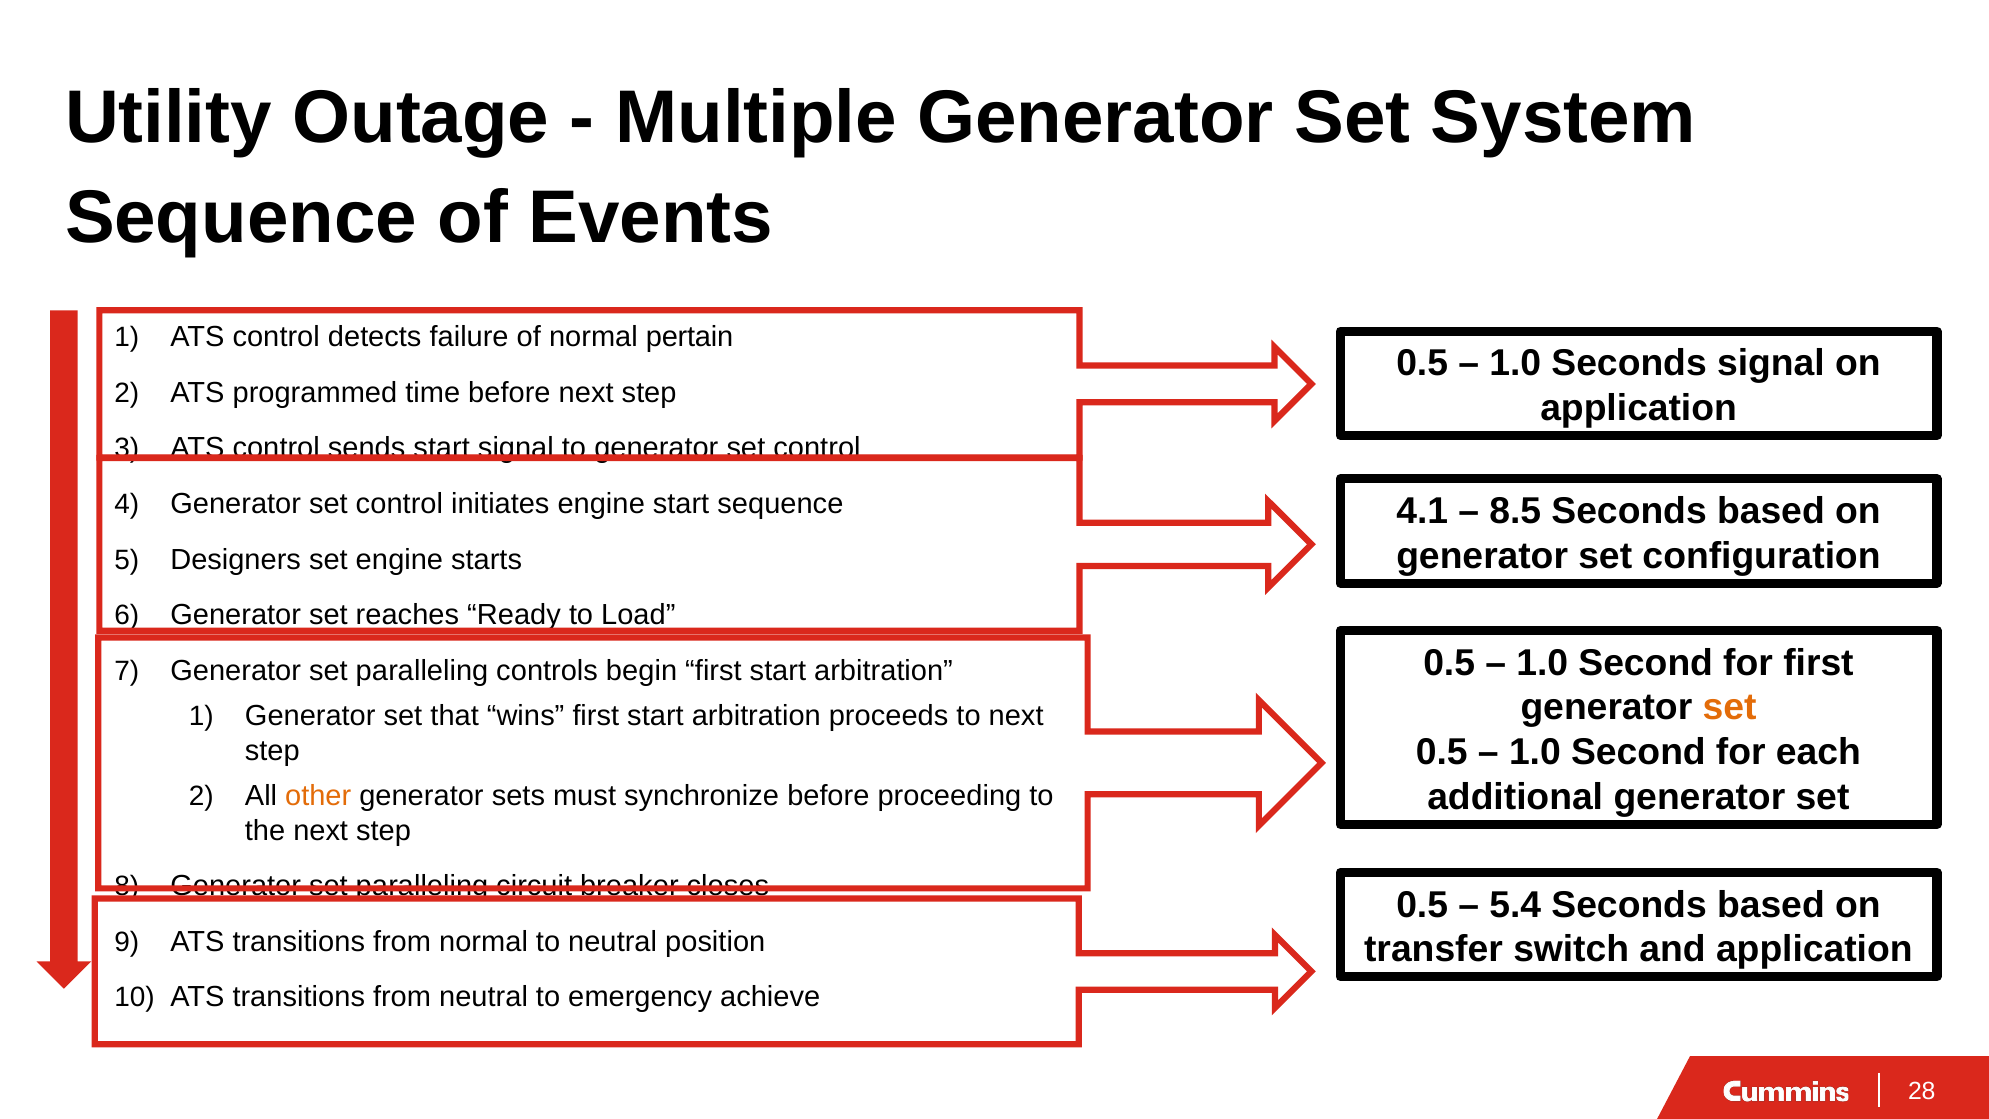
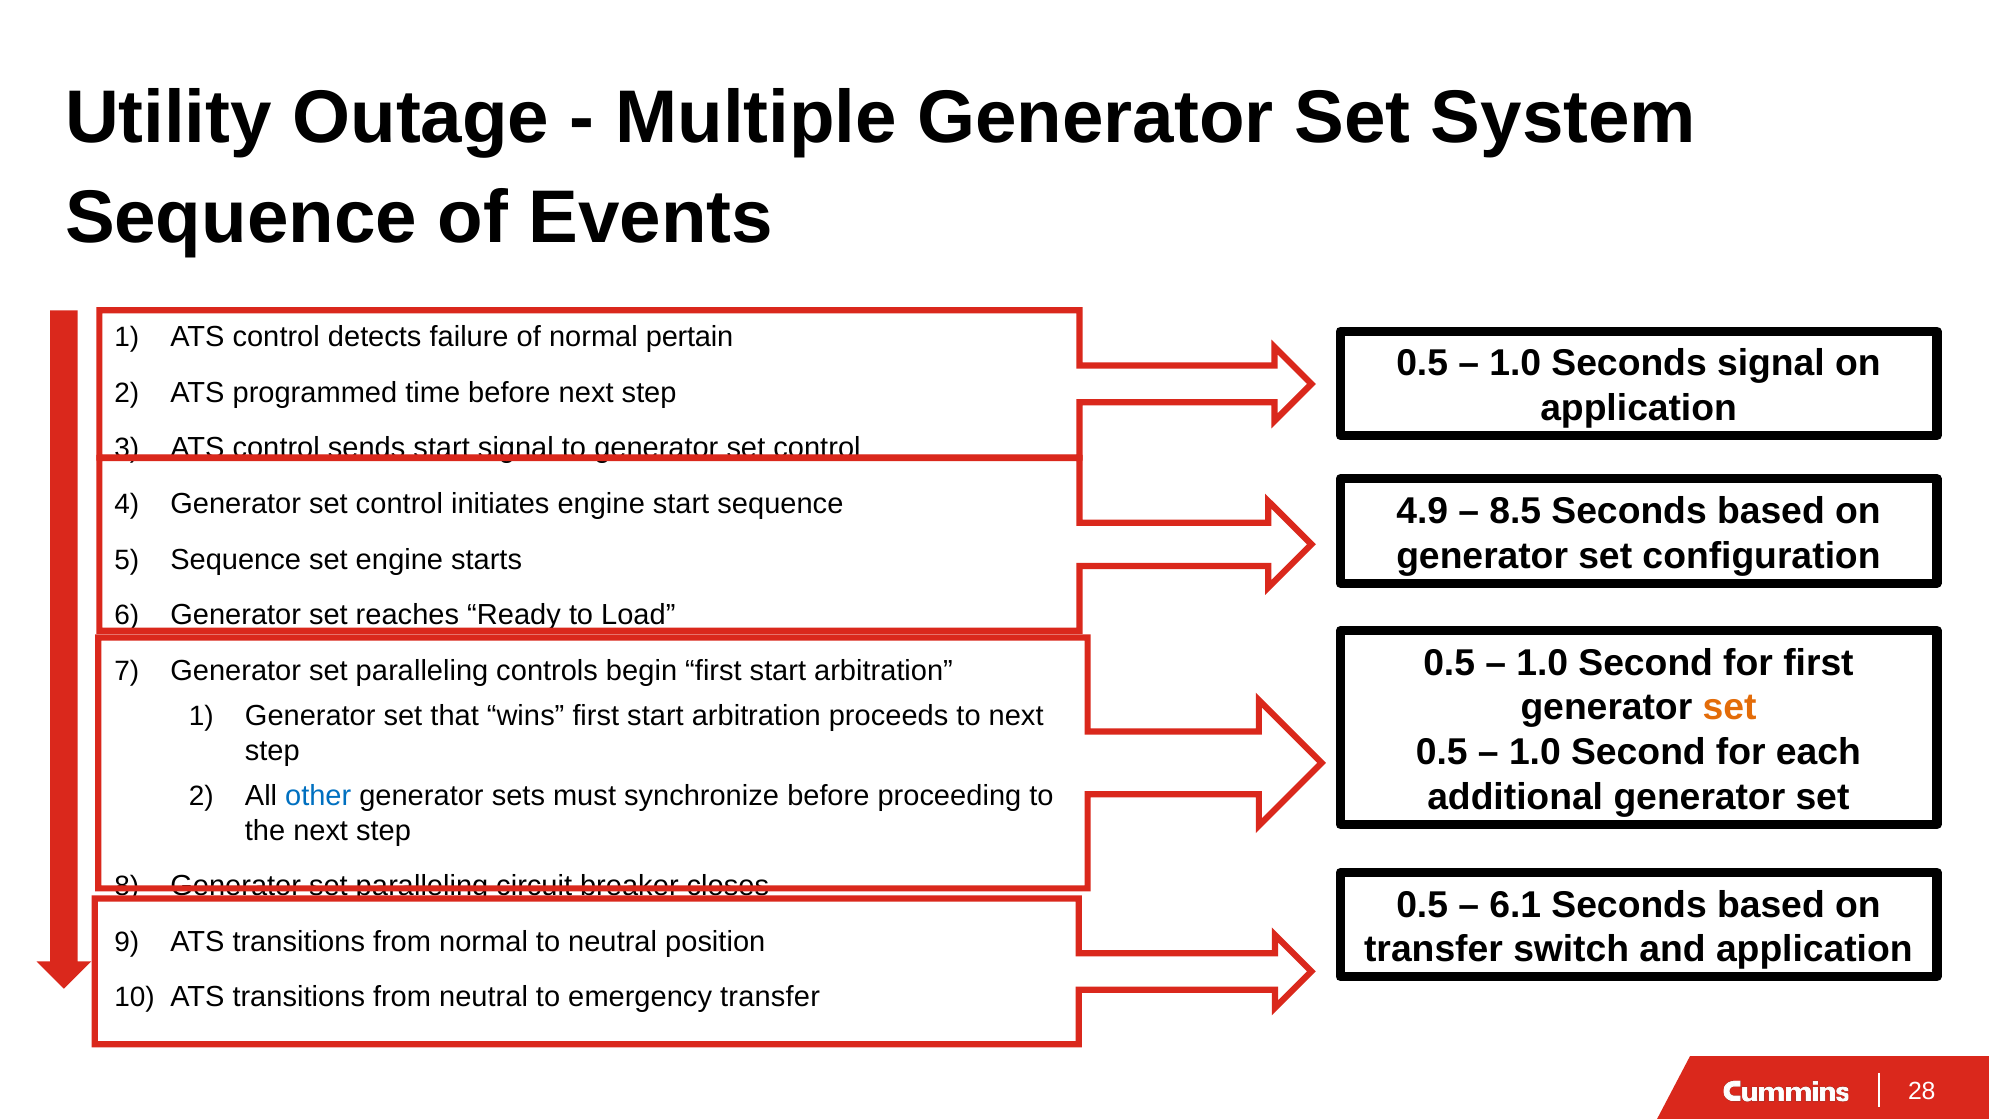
4.1: 4.1 -> 4.9 (1422, 511)
Designers: Designers -> Sequence (236, 559)
other colour: orange -> blue (318, 796)
5.4: 5.4 -> 6.1 (1515, 905)
emergency achieve: achieve -> transfer (770, 997)
